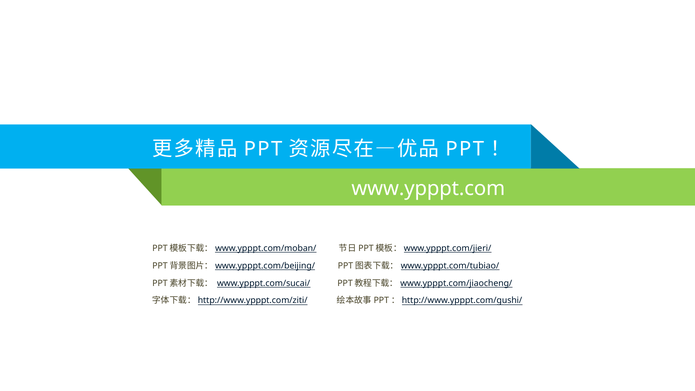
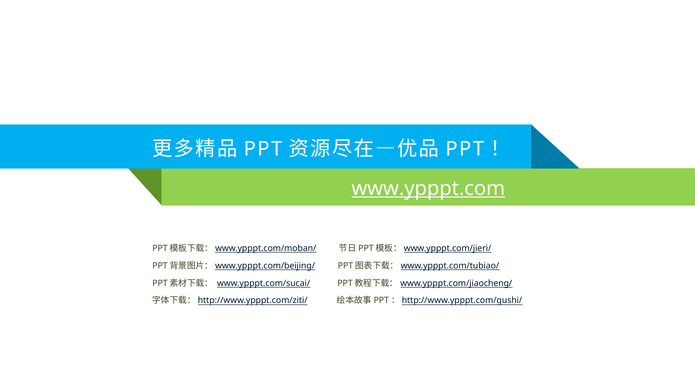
www.ypppt.com underline: none -> present (428, 188)
